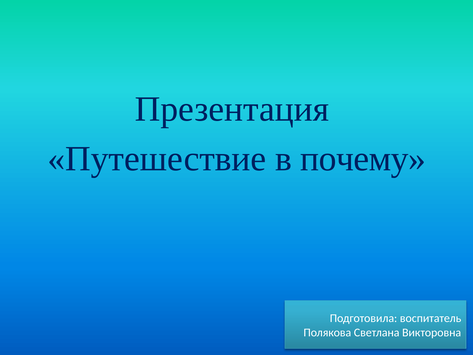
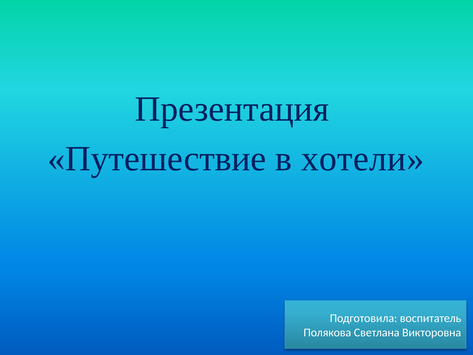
почему: почему -> хотели (363, 159)
